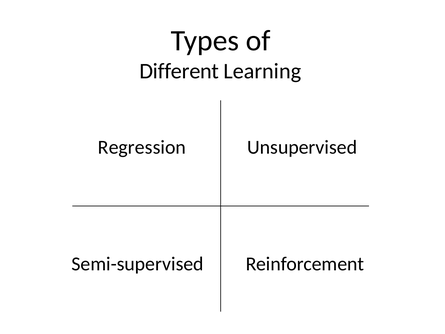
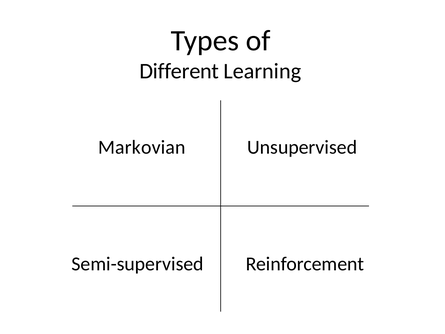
Regression: Regression -> Markovian (142, 147)
